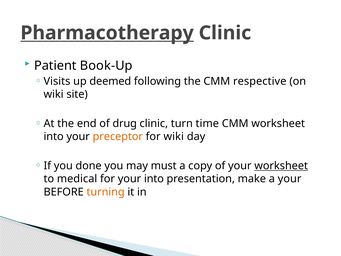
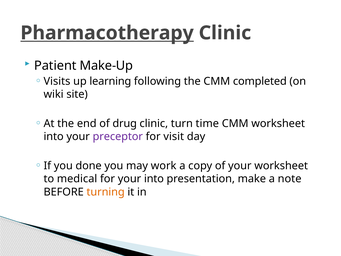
Book-Up: Book-Up -> Make-Up (106, 65)
deemed: deemed -> learning (110, 81)
respective: respective -> completed (260, 81)
preceptor colour: orange -> purple (118, 136)
for wiki: wiki -> visit (174, 136)
must: must -> work (164, 166)
worksheet underline: present -> none (281, 166)
a your: your -> note (290, 179)
